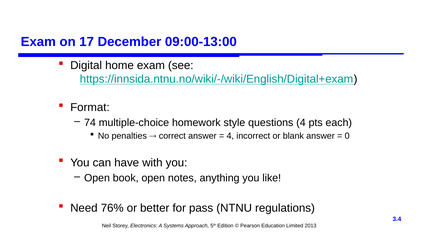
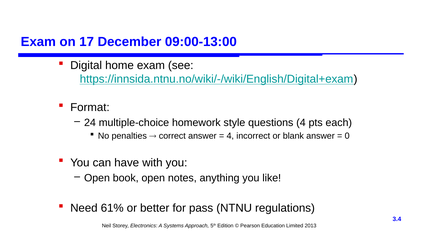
74: 74 -> 24 (90, 123)
76%: 76% -> 61% (112, 209)
